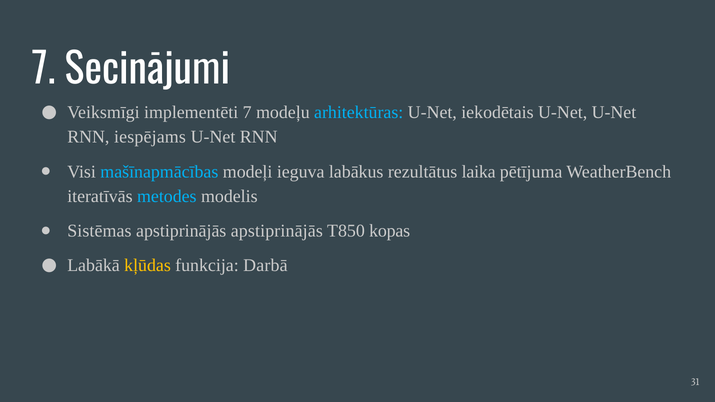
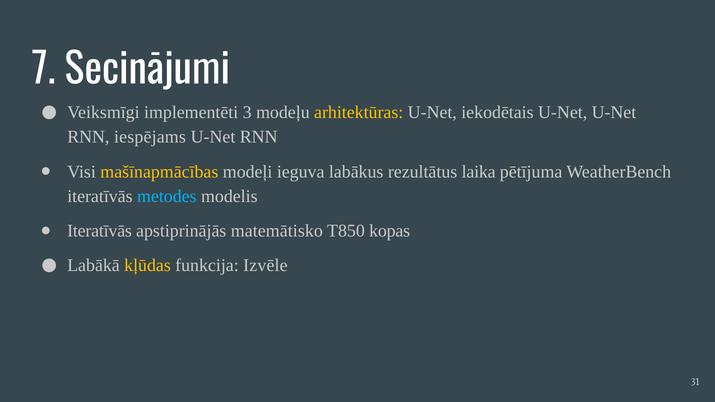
implementēti 7: 7 -> 3 (247, 112)
arhitektūras colour: light blue -> yellow (359, 112)
mašīnapmācības colour: light blue -> yellow (159, 172)
Sistēmas: Sistēmas -> Iteratīvās (100, 231)
apstiprinājās apstiprinājās: apstiprinājās -> matemātisko (277, 231)
Darbā: Darbā -> Izvēle (265, 266)
